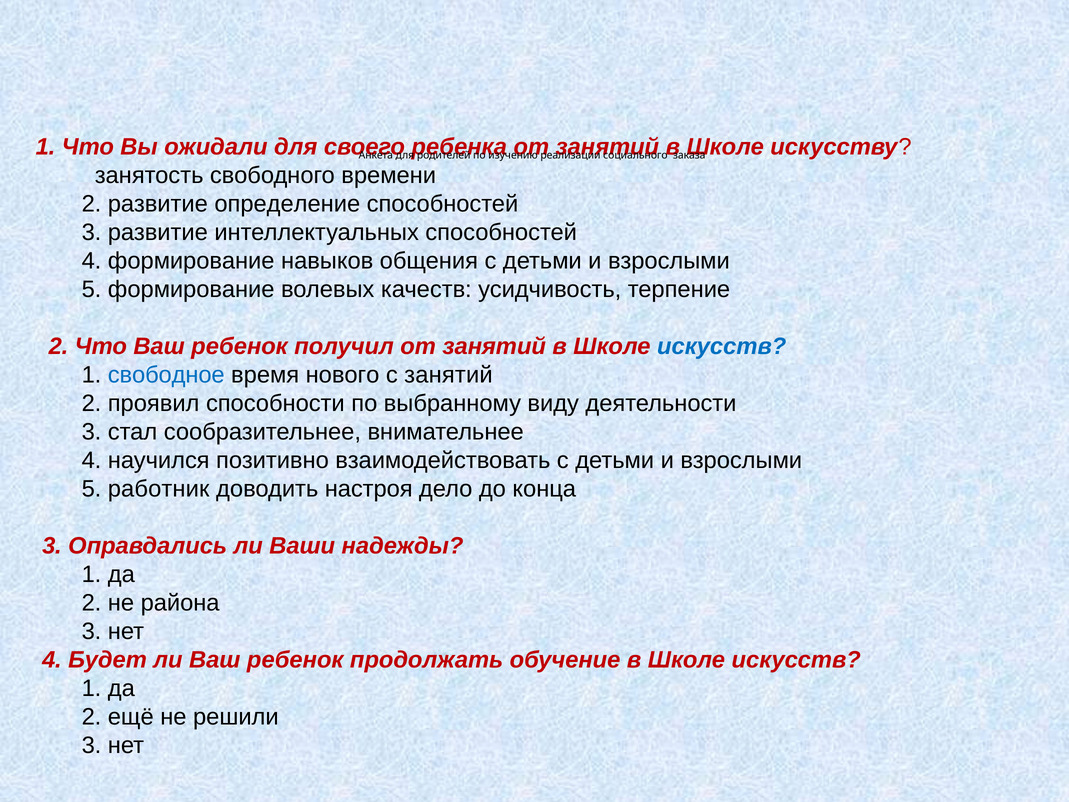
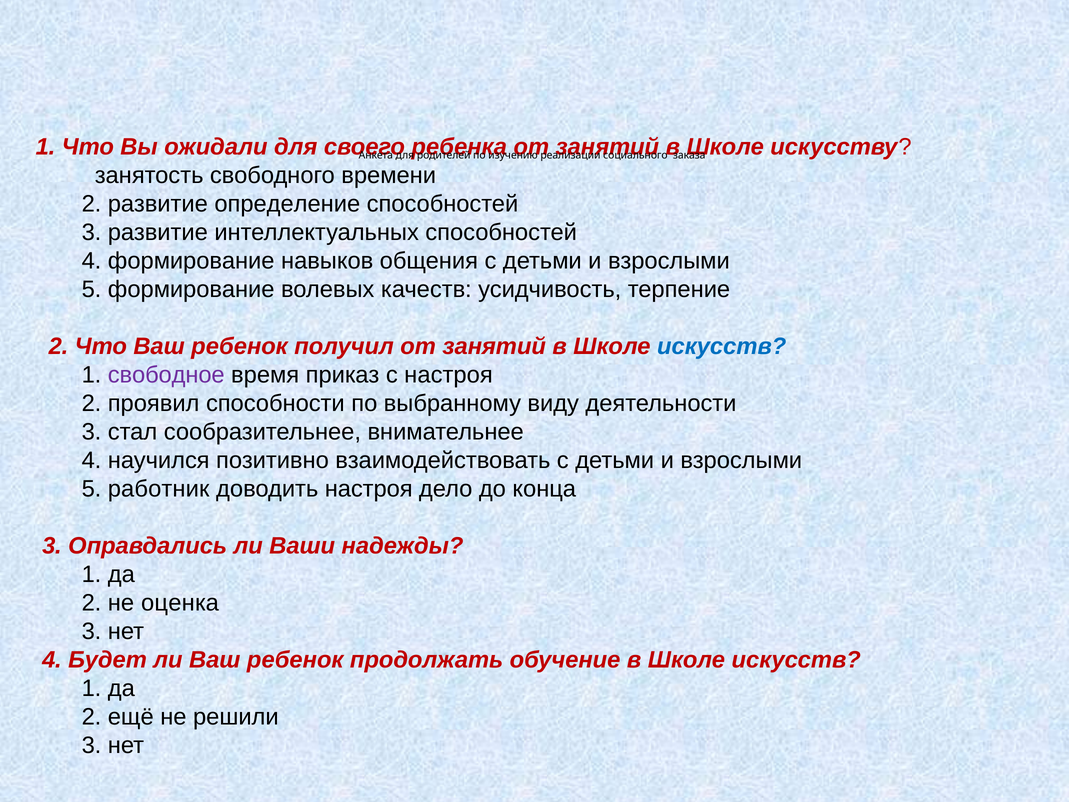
свободное colour: blue -> purple (166, 375)
нового: нового -> приказ (343, 375)
с занятий: занятий -> настроя (449, 375)
района: района -> оценка (180, 603)
